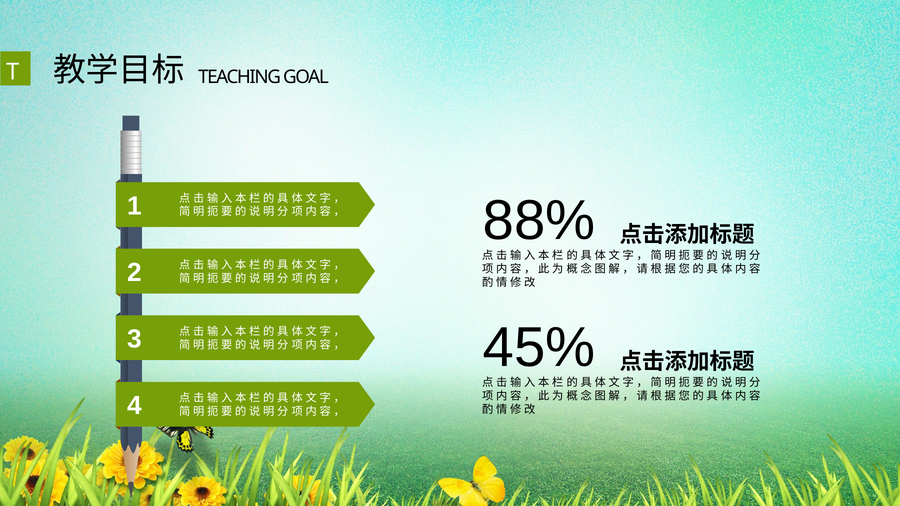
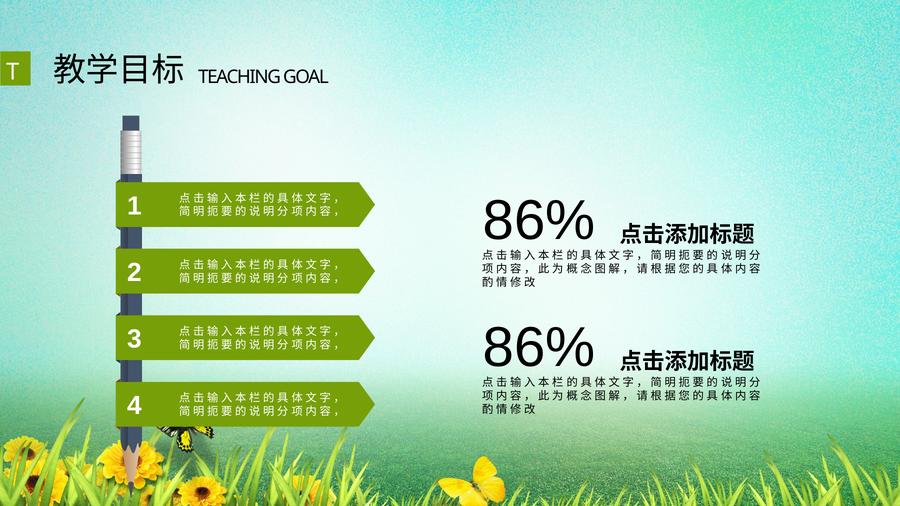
88%: 88% -> 86% (539, 221)
45%: 45% -> 86% (539, 348)
